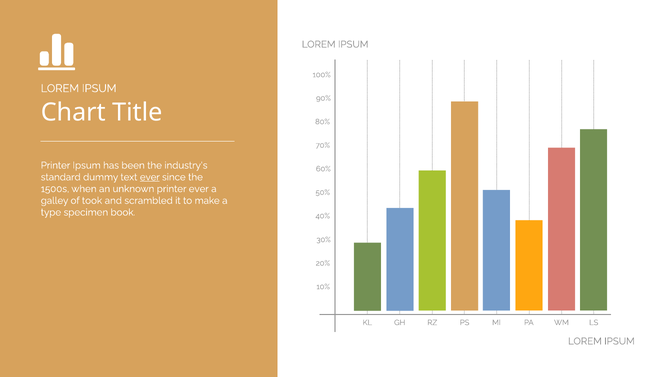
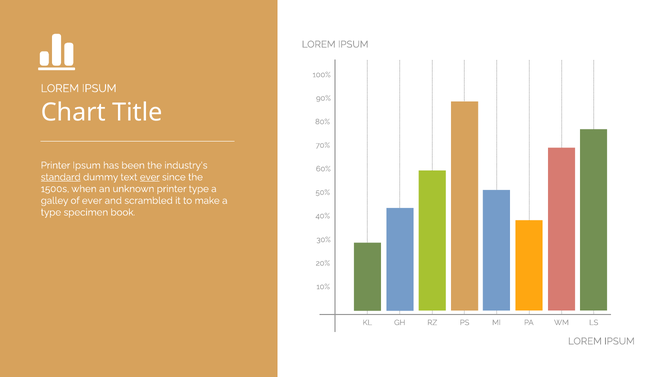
standard underline: none -> present (61, 177)
printer ever: ever -> type (199, 189)
of took: took -> ever (92, 201)
